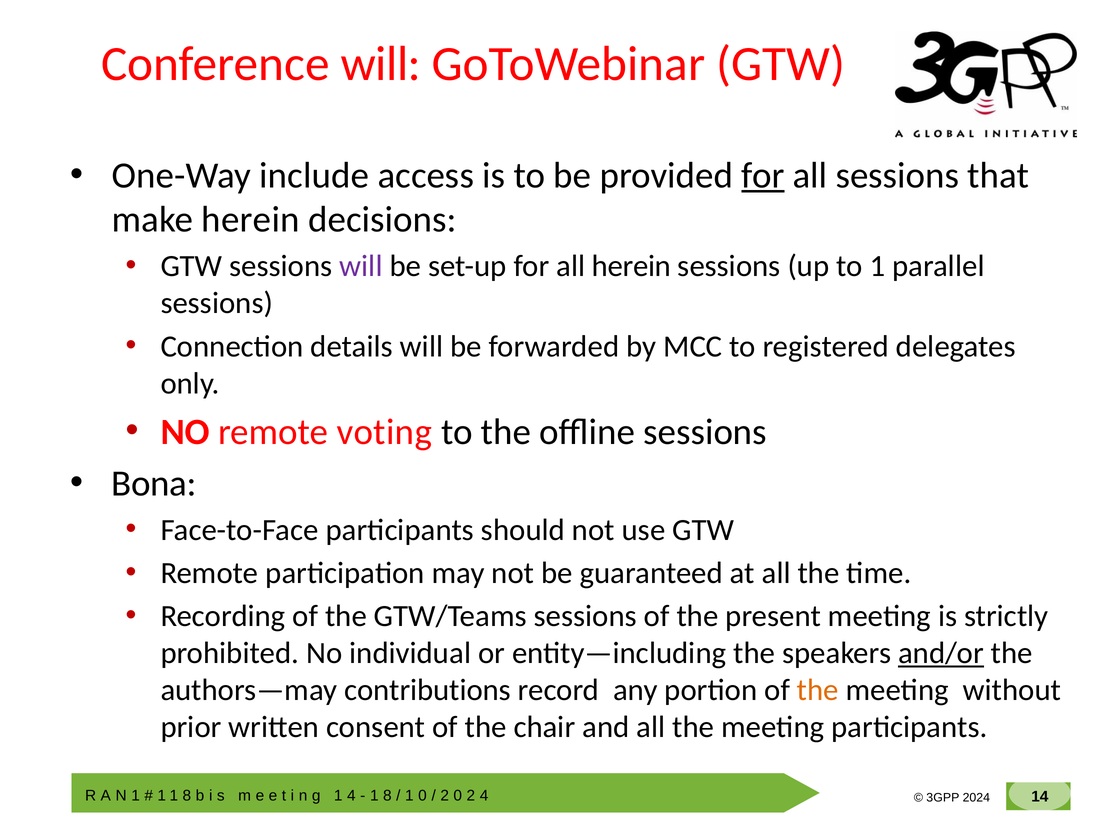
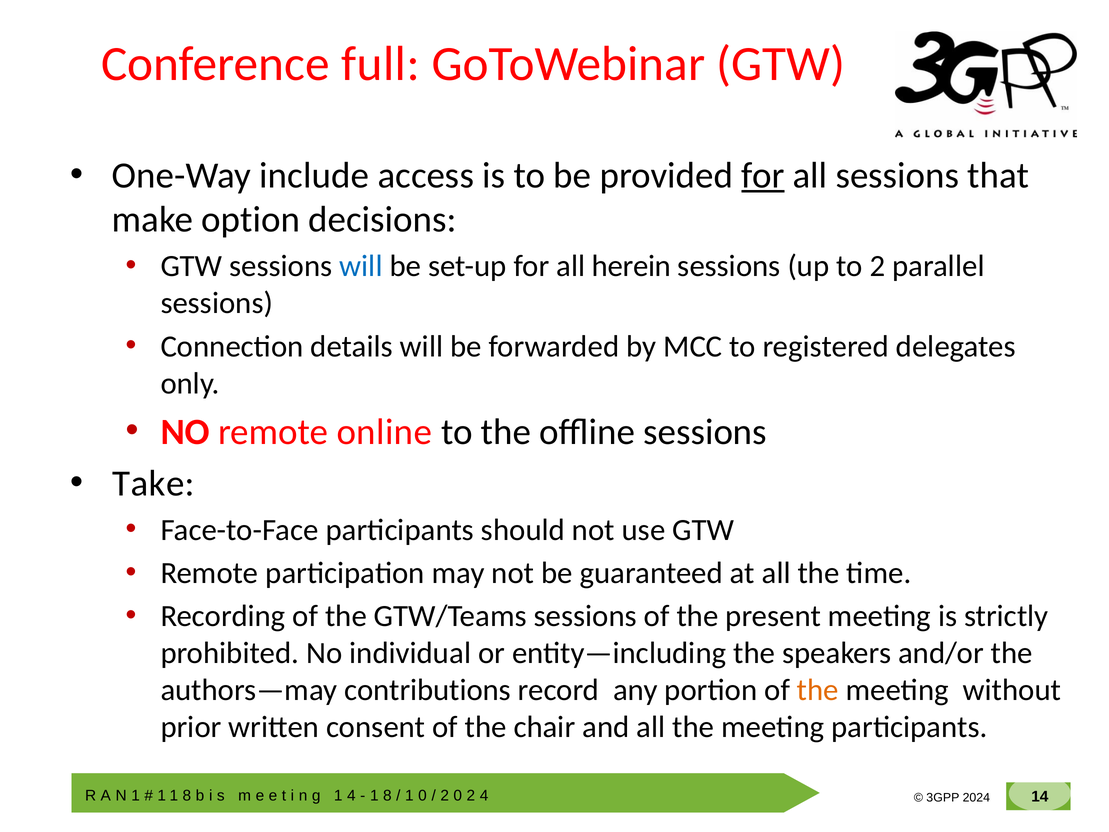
Conference will: will -> full (380, 64)
make herein: herein -> option (251, 220)
will colour: purple -> blue (361, 266)
to 1: 1 -> 2 (877, 266)
voting: voting -> online (384, 432)
Bona: Bona -> Take (154, 483)
and/or underline: present -> none (941, 653)
